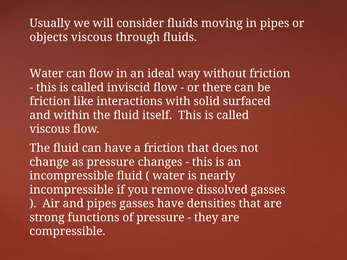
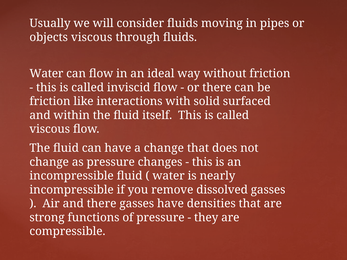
a friction: friction -> change (164, 148)
and pipes: pipes -> there (102, 204)
